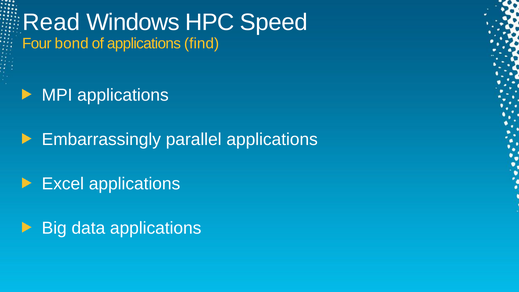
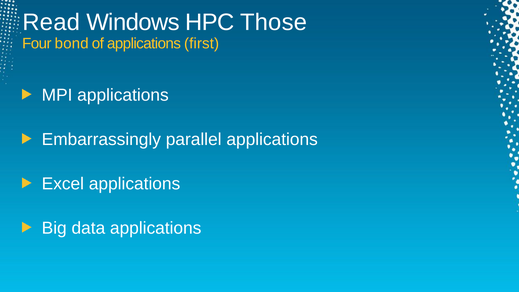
Speed: Speed -> Those (274, 22)
find: find -> first (202, 44)
